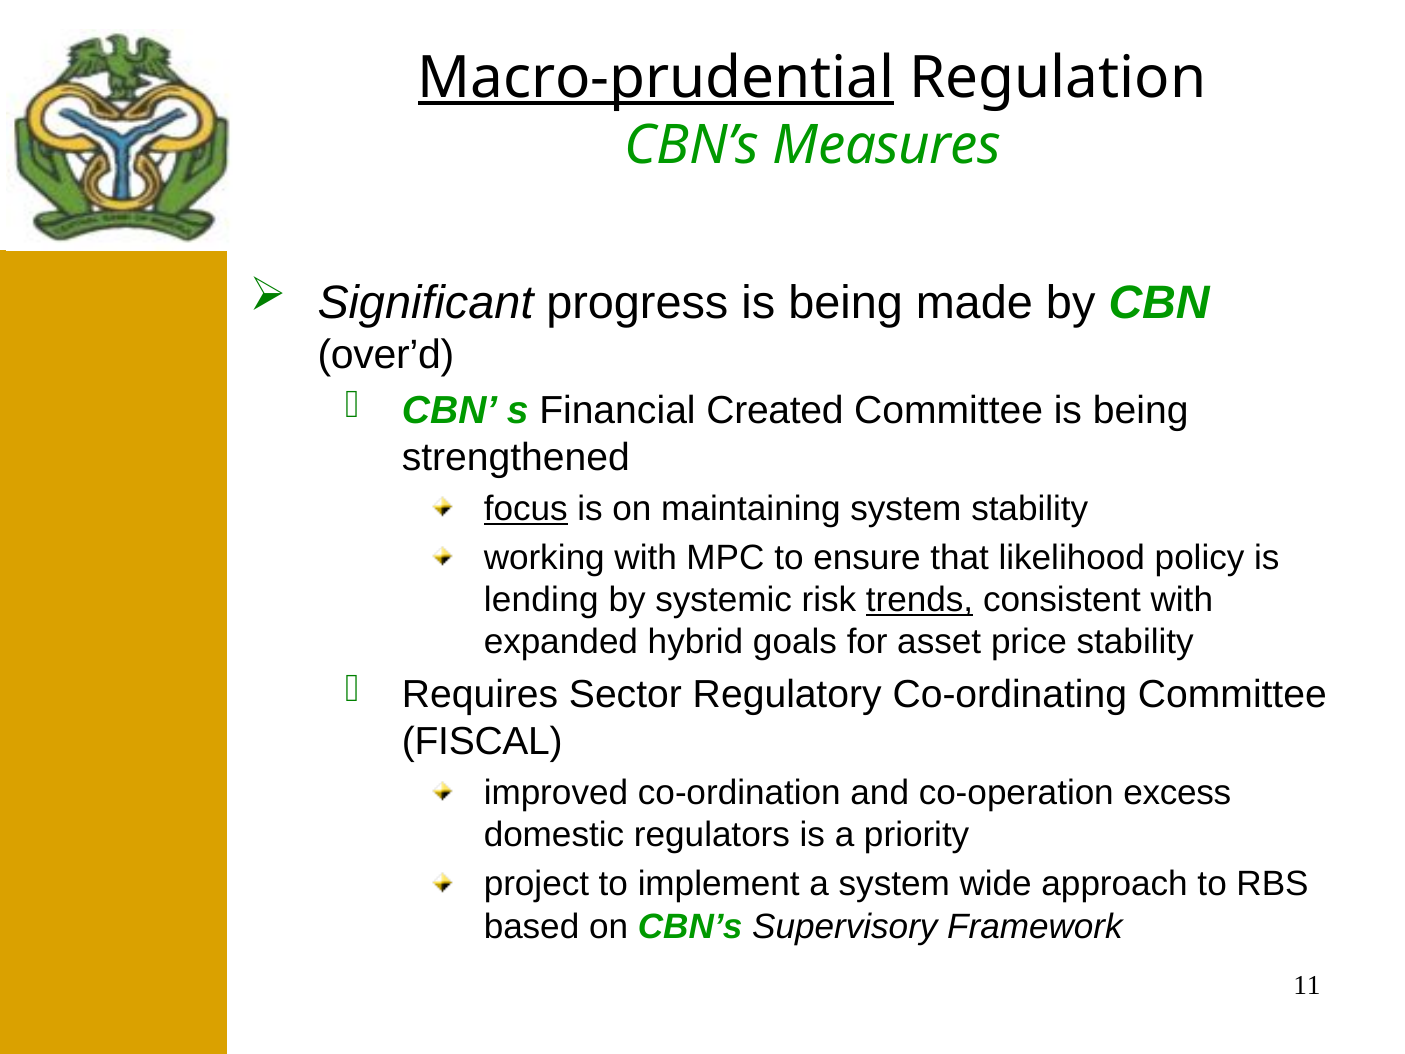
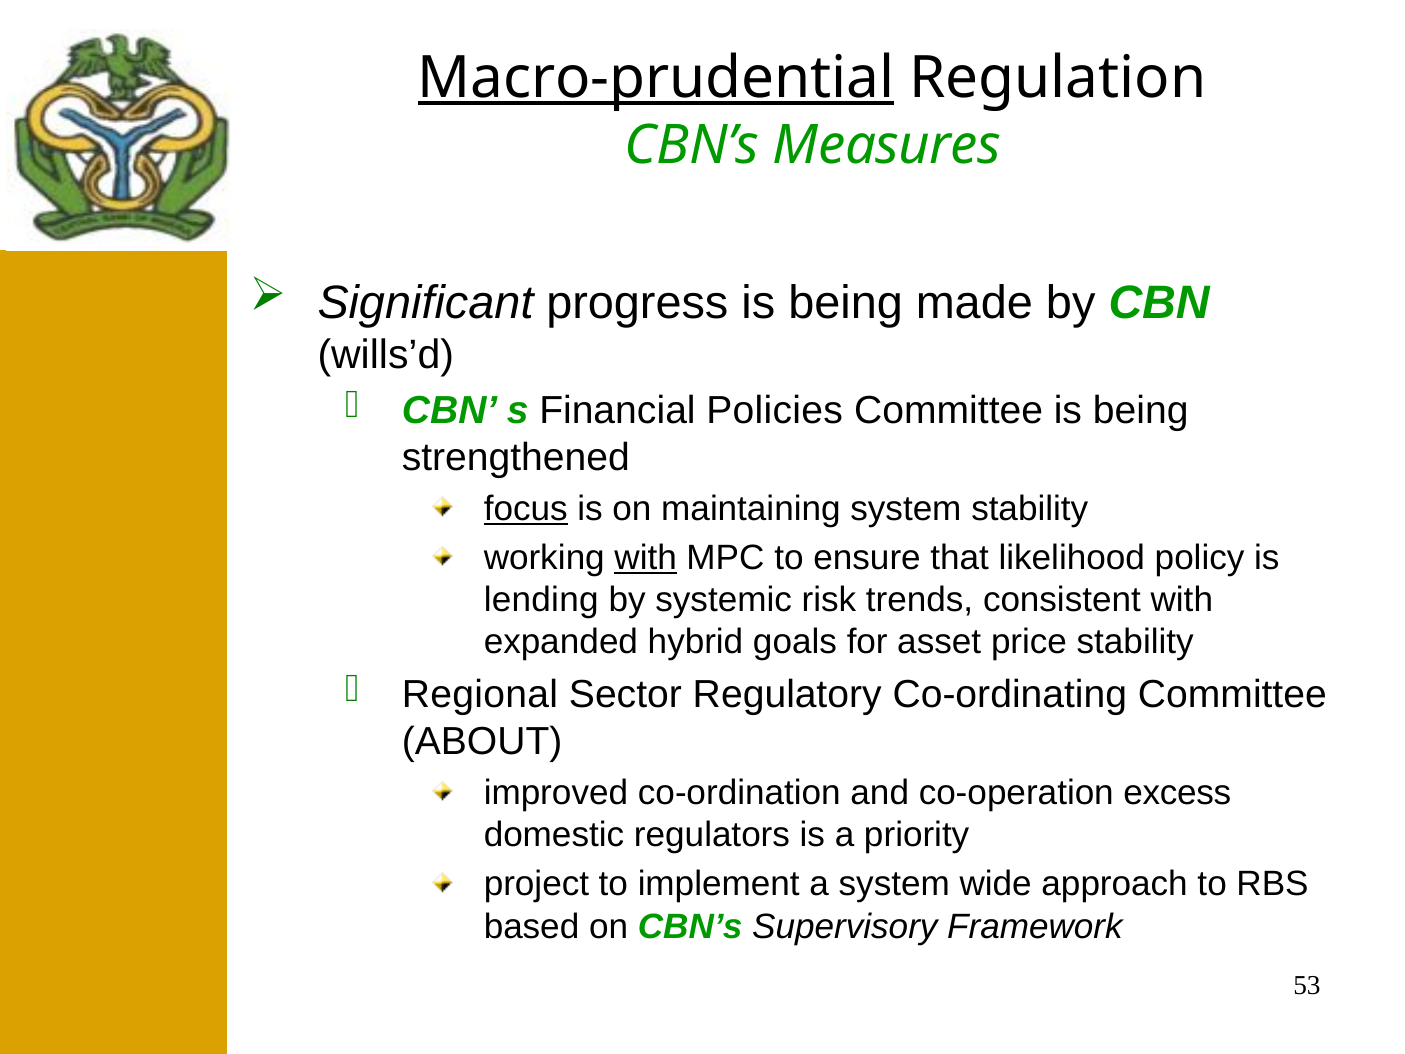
over’d: over’d -> wills’d (386, 355)
Created: Created -> Policies (775, 410)
with underline: none -> present (646, 558)
trends underline: present -> none (920, 600)
Requires: Requires -> Regional (480, 695)
FISCAL: FISCAL -> ABOUT (482, 741)
11: 11 -> 53 (1307, 985)
